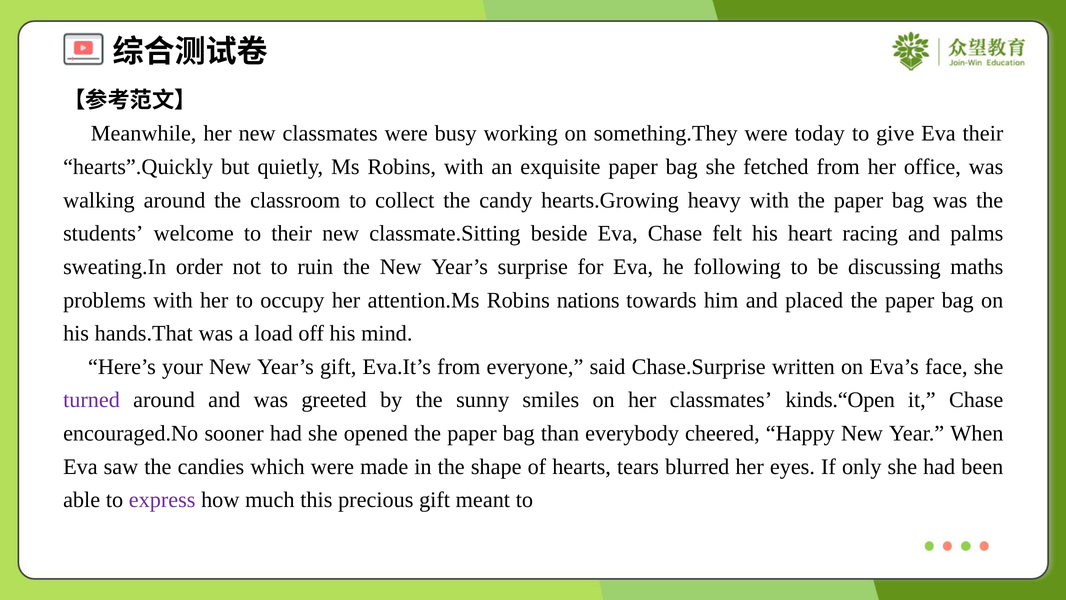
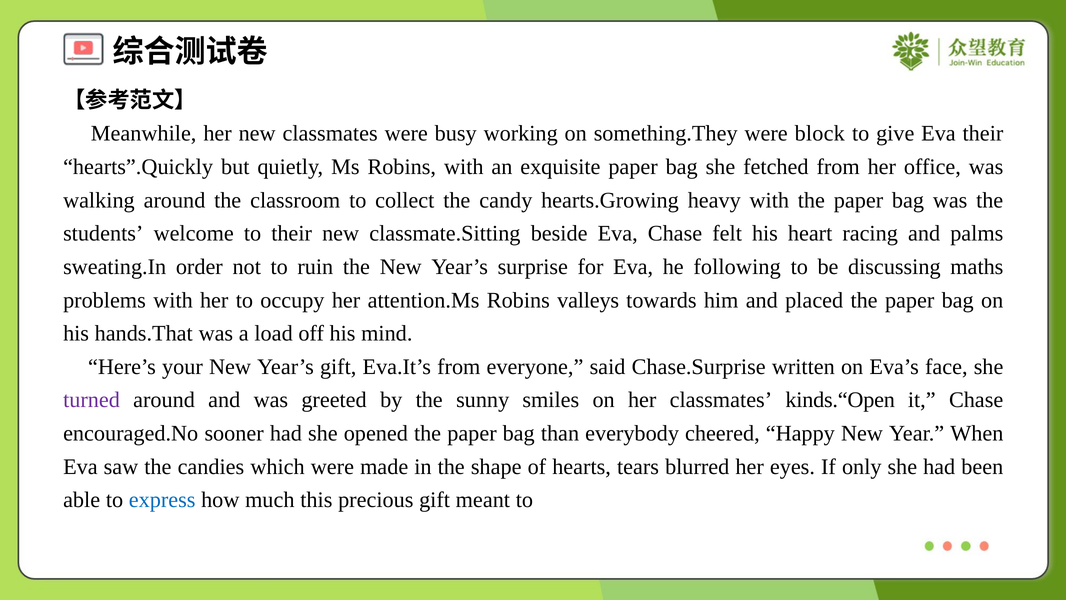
today: today -> block (820, 133)
nations: nations -> valleys (588, 300)
express colour: purple -> blue (162, 500)
